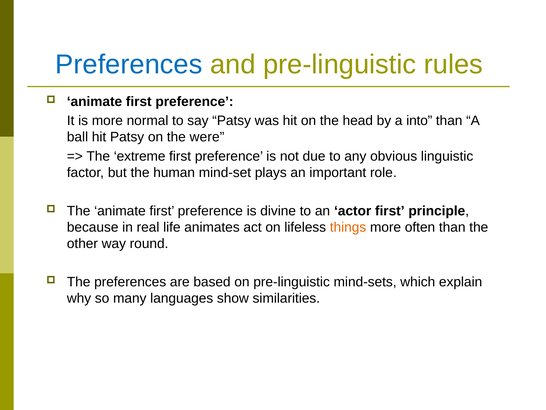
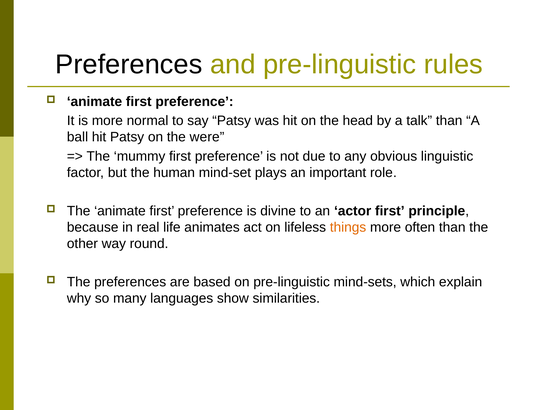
Preferences colour: blue -> black (129, 64)
into: into -> talk (419, 121)
extreme: extreme -> mummy (140, 156)
